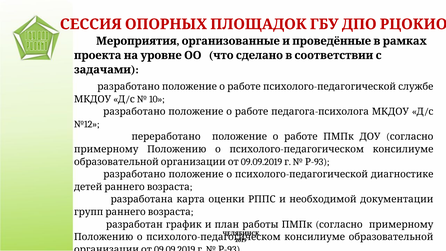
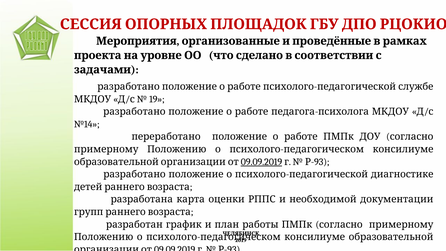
10: 10 -> 19 (157, 99)
№12: №12 -> №14 (87, 124)
09.09.2019 underline: none -> present (261, 162)
